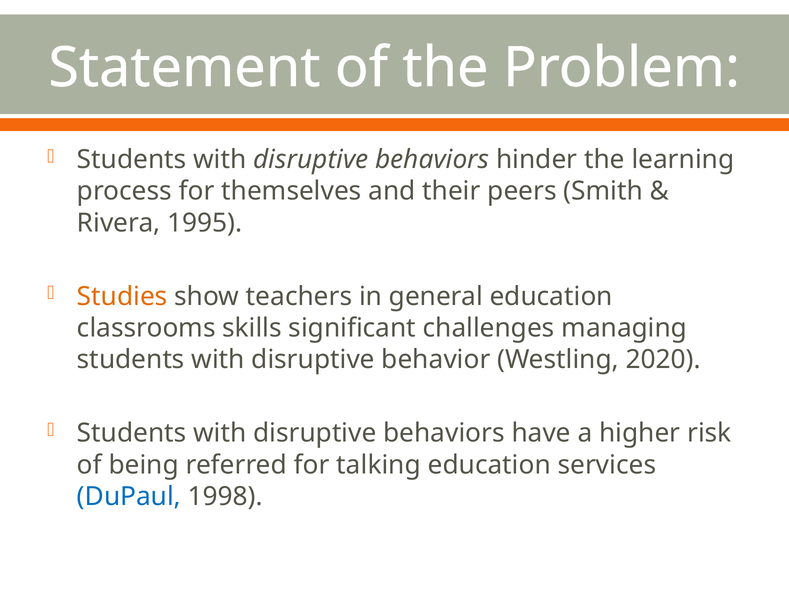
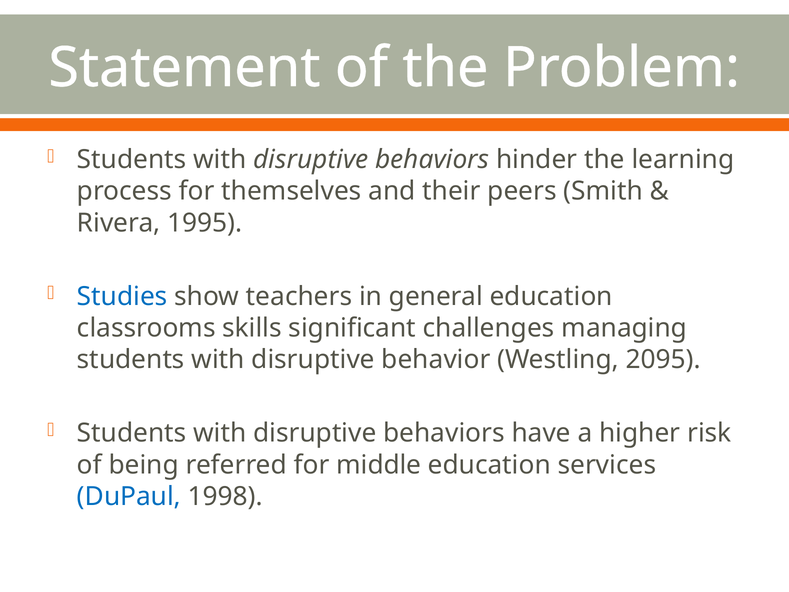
Studies colour: orange -> blue (122, 296)
2020: 2020 -> 2095 (663, 360)
talking: talking -> middle (379, 465)
